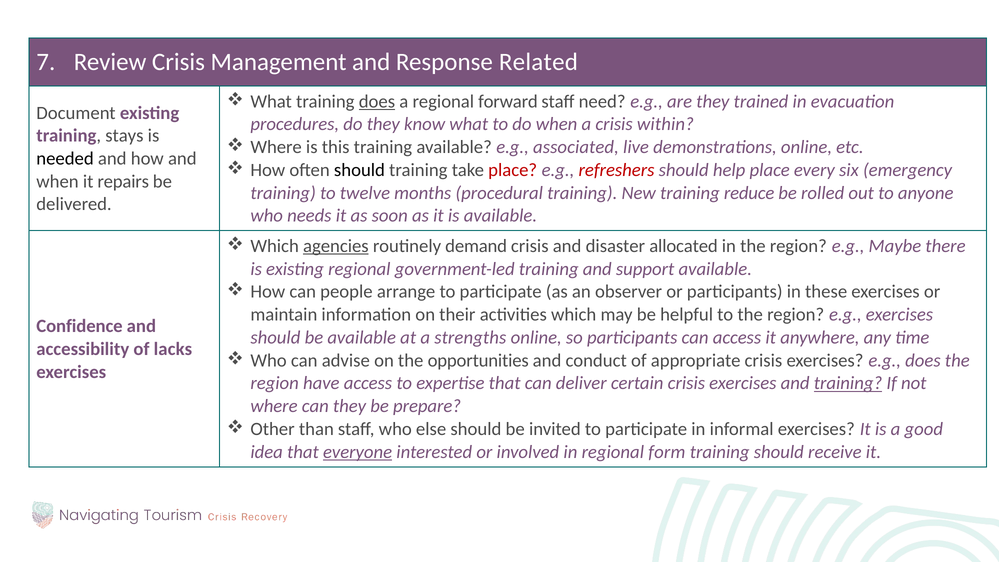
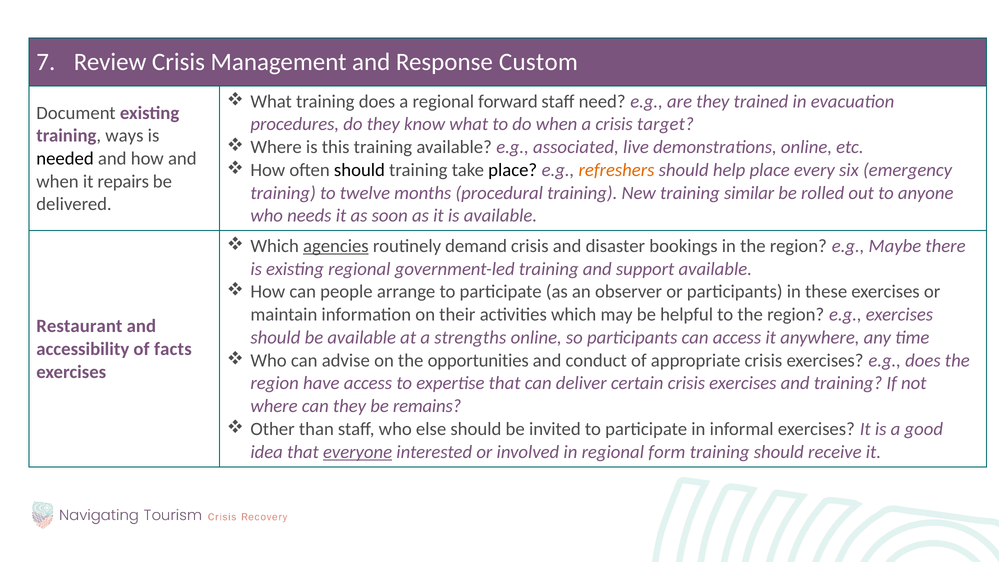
Related: Related -> Custom (538, 62)
does underline: present -> none (377, 101)
within: within -> target (665, 124)
stays: stays -> ways (124, 136)
place colour: red -> black (513, 170)
refreshers colour: red -> orange (617, 170)
reduce: reduce -> similar (749, 193)
allocated: allocated -> bookings (683, 246)
Confidence: Confidence -> Restaurant (79, 326)
lacks: lacks -> facts (173, 349)
training underline: present -> none (848, 383)
prepare: prepare -> remains (427, 406)
